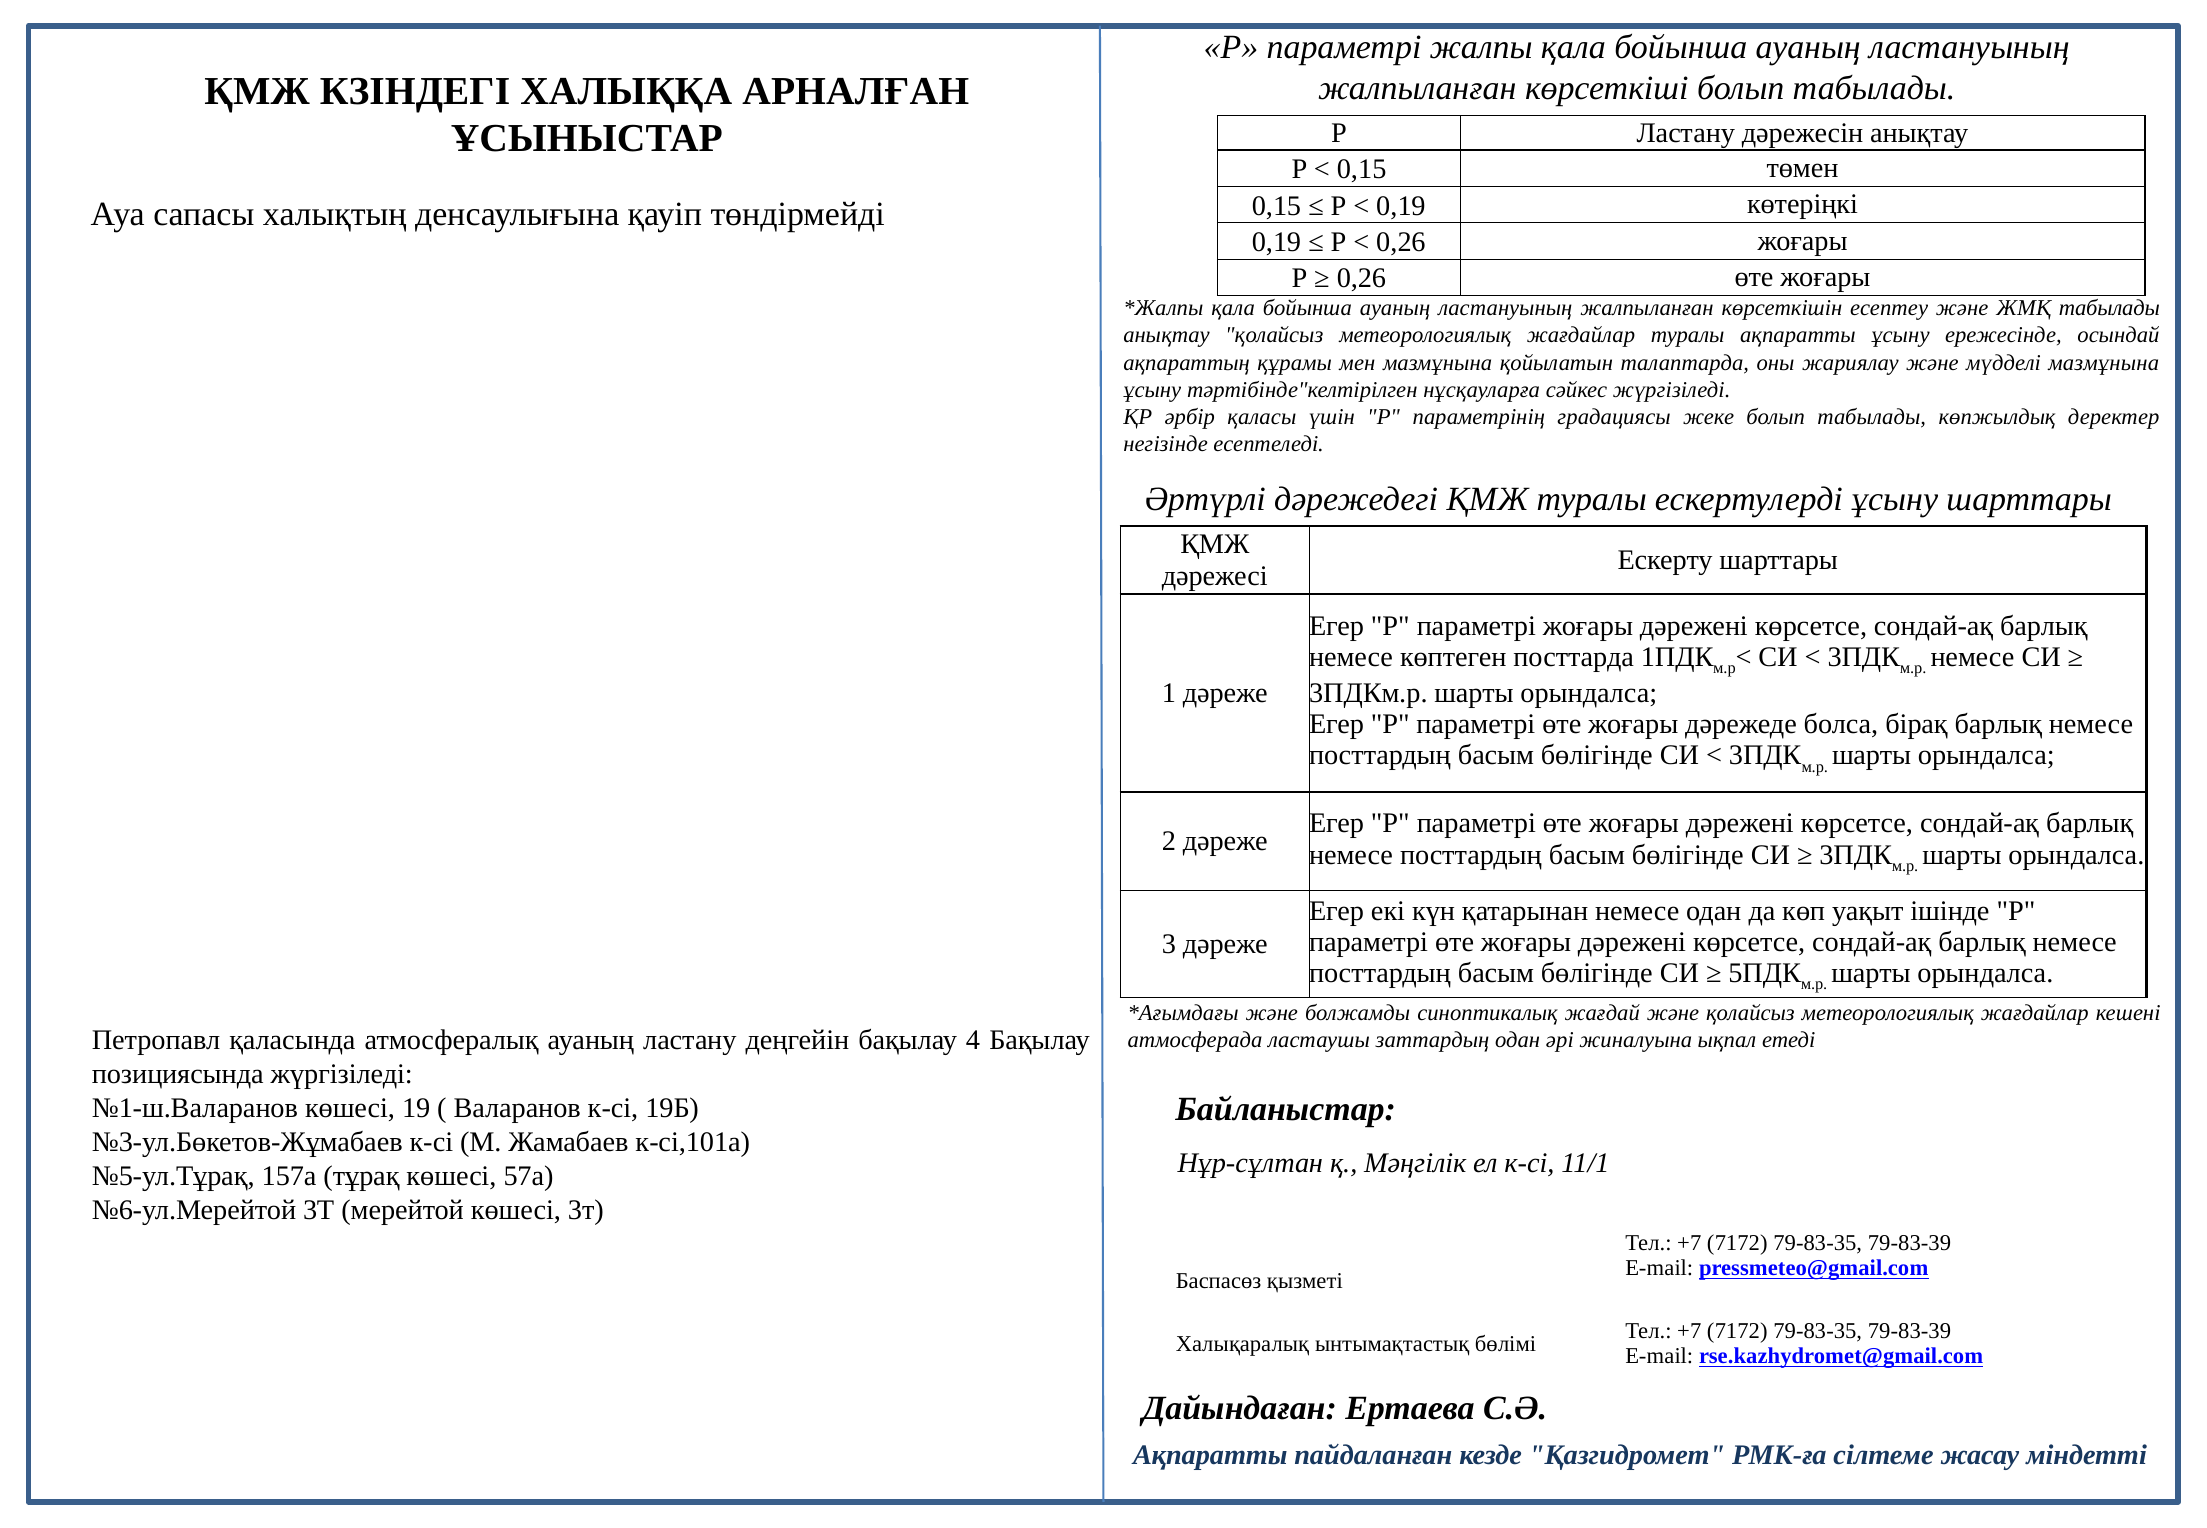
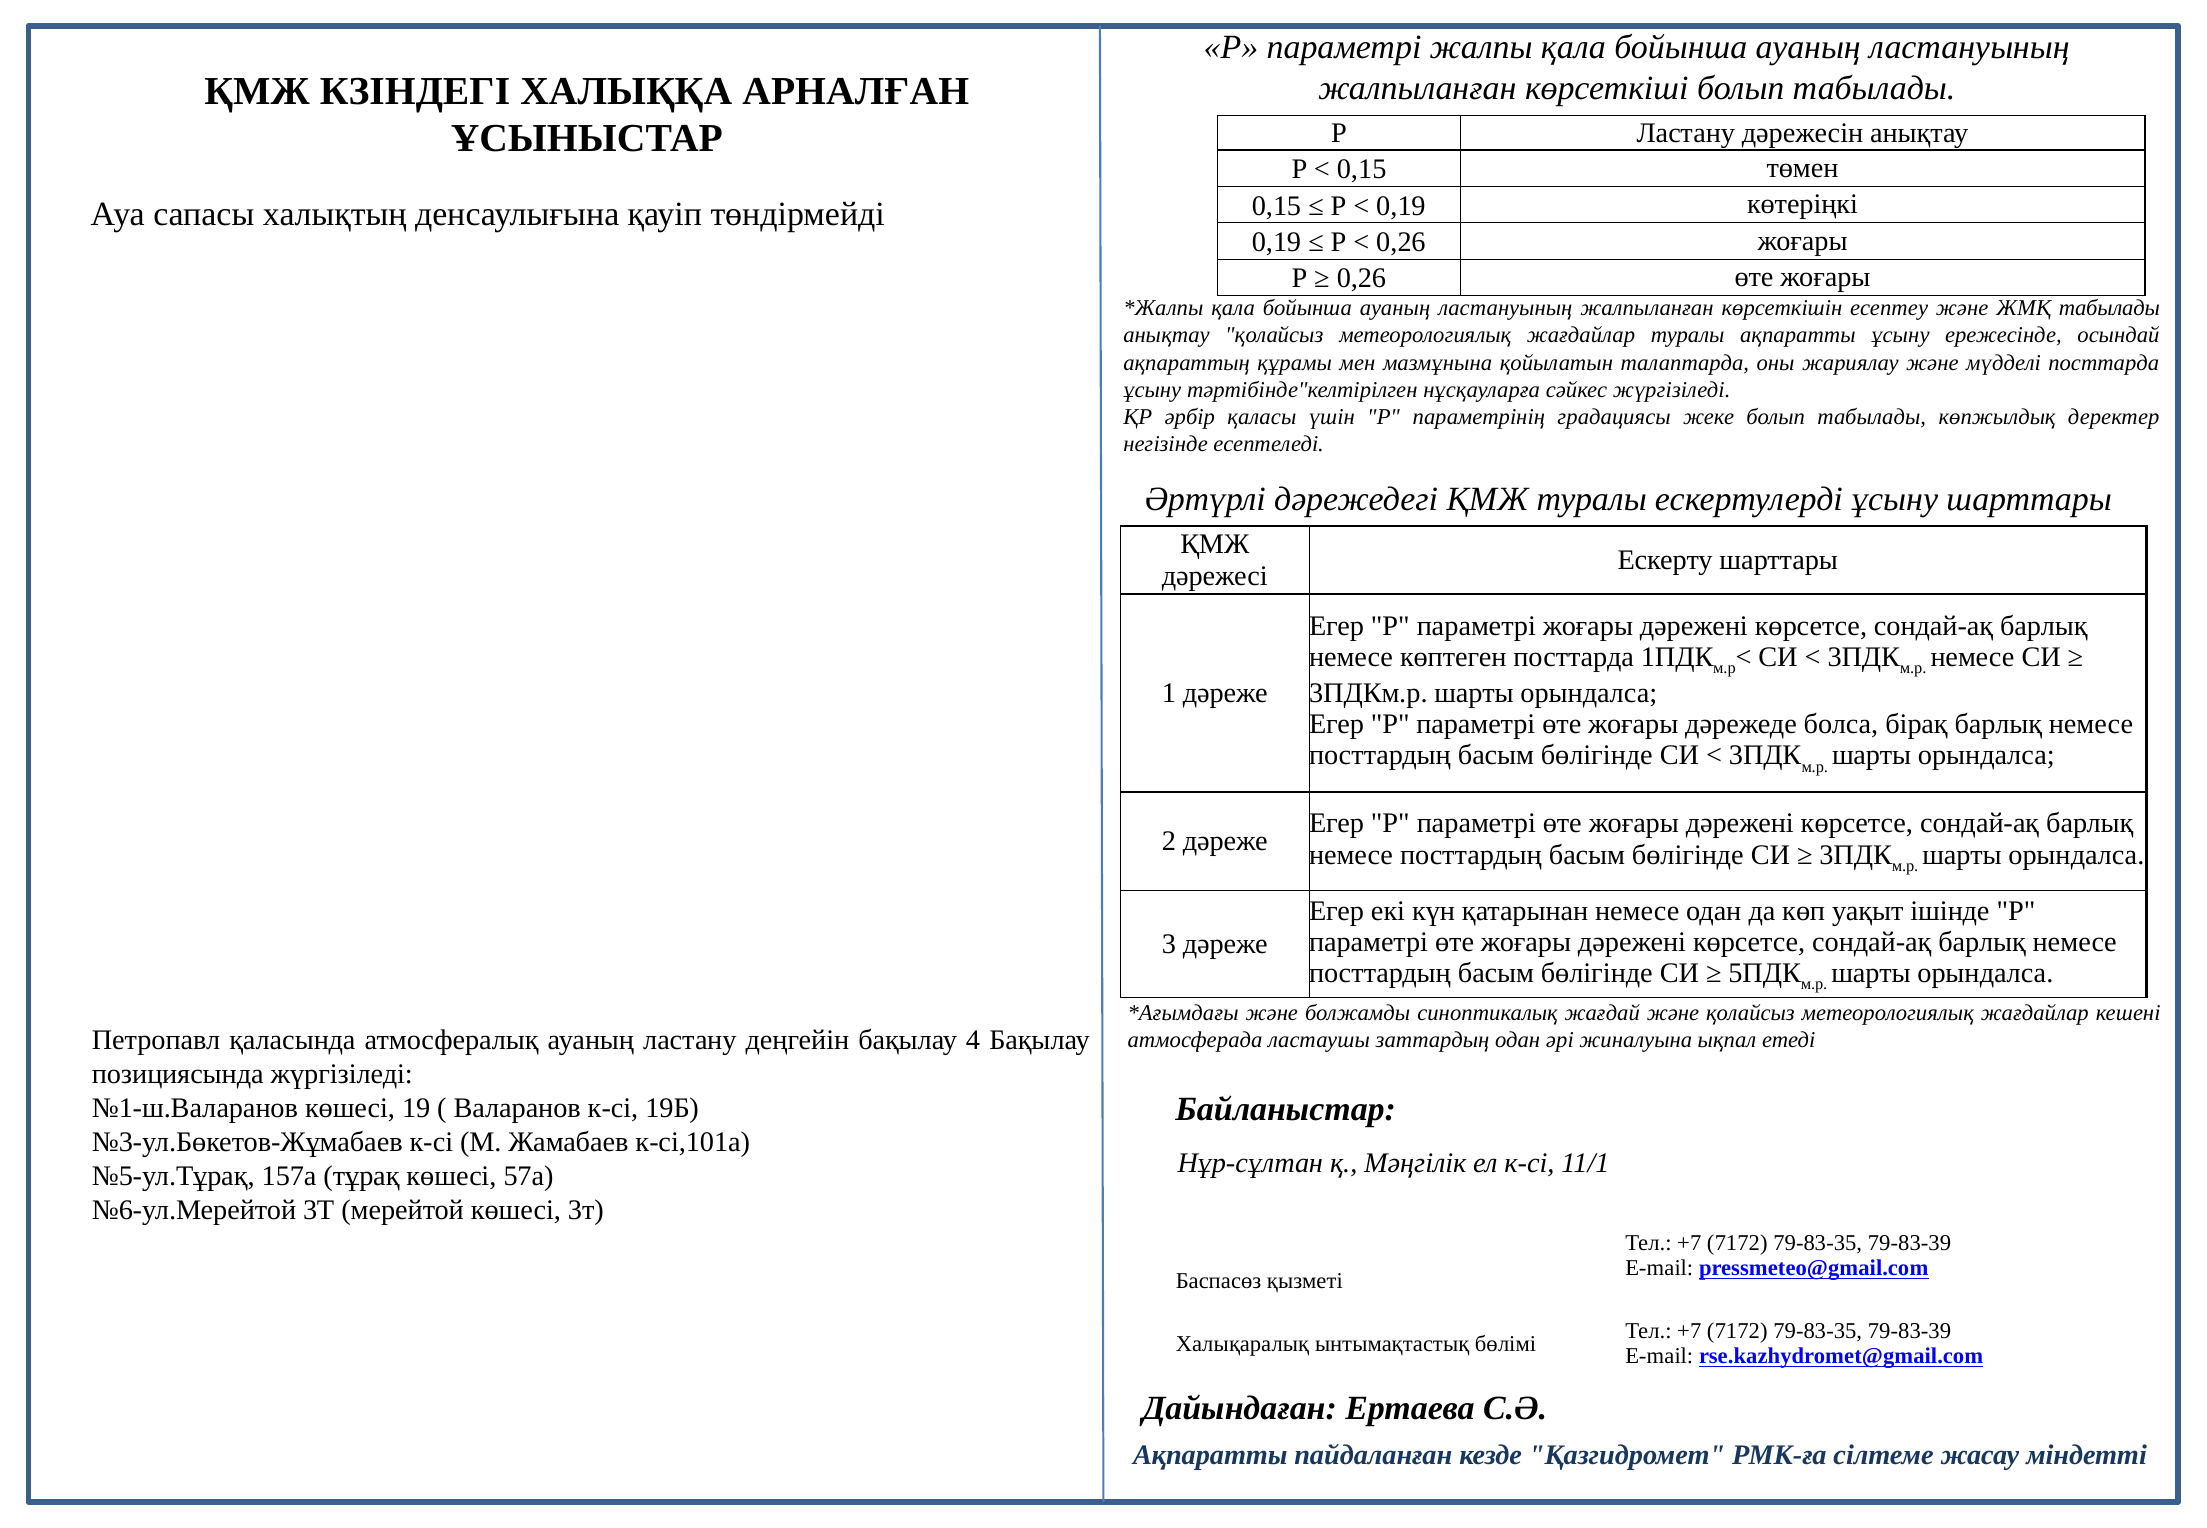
мүдделі мазмұнына: мазмұнына -> посттарда (2104, 363)
